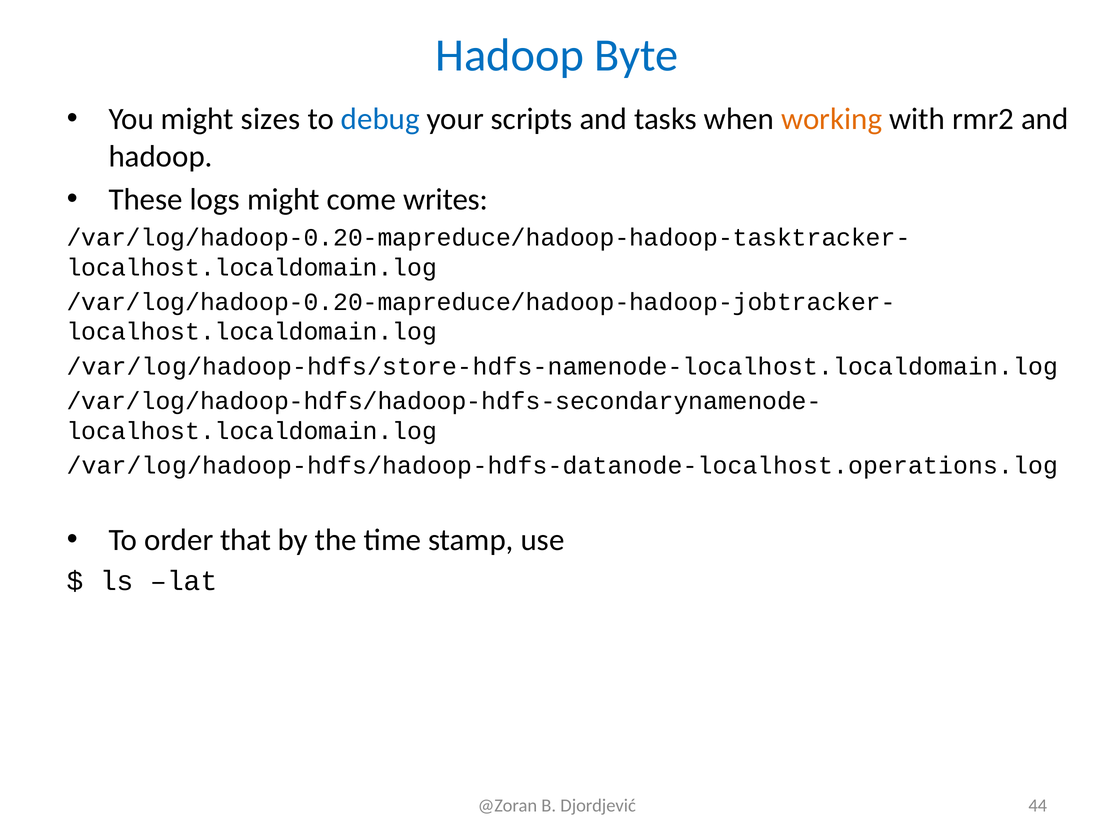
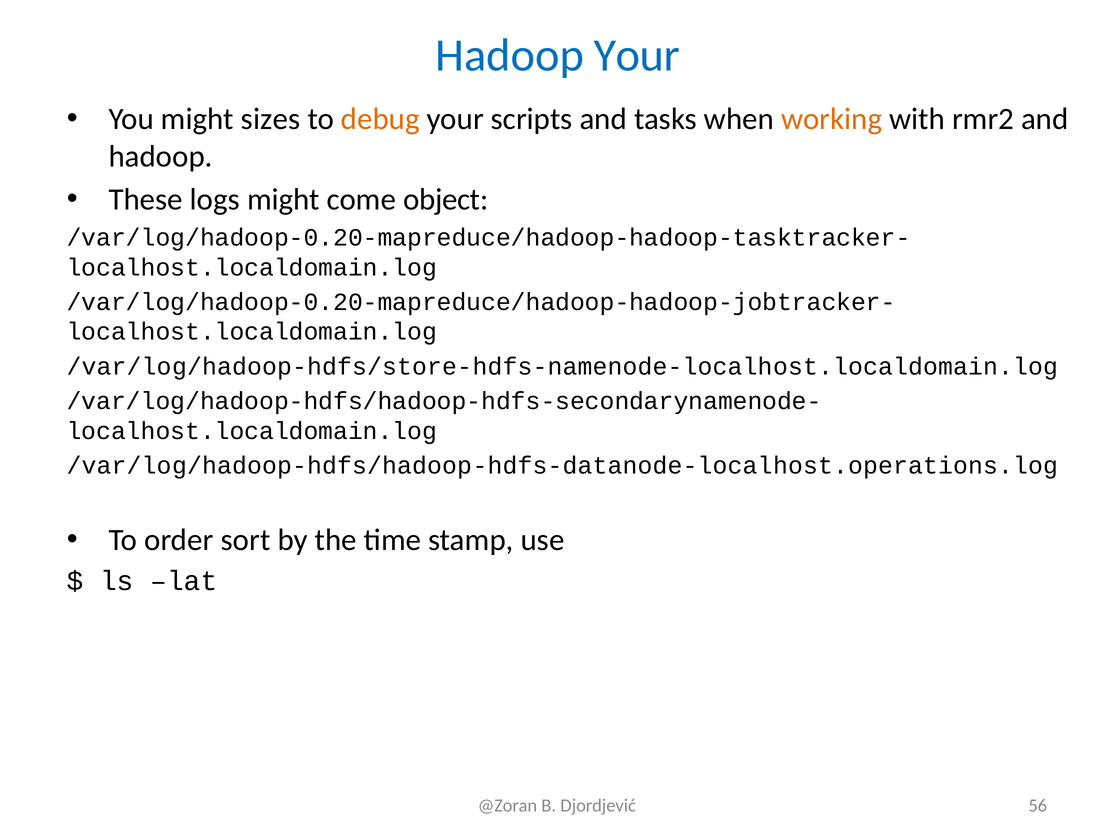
Hadoop Byte: Byte -> Your (637, 55)
debug colour: blue -> orange (380, 119)
writes: writes -> object (446, 200)
that: that -> sort (246, 540)
44: 44 -> 56 (1038, 805)
